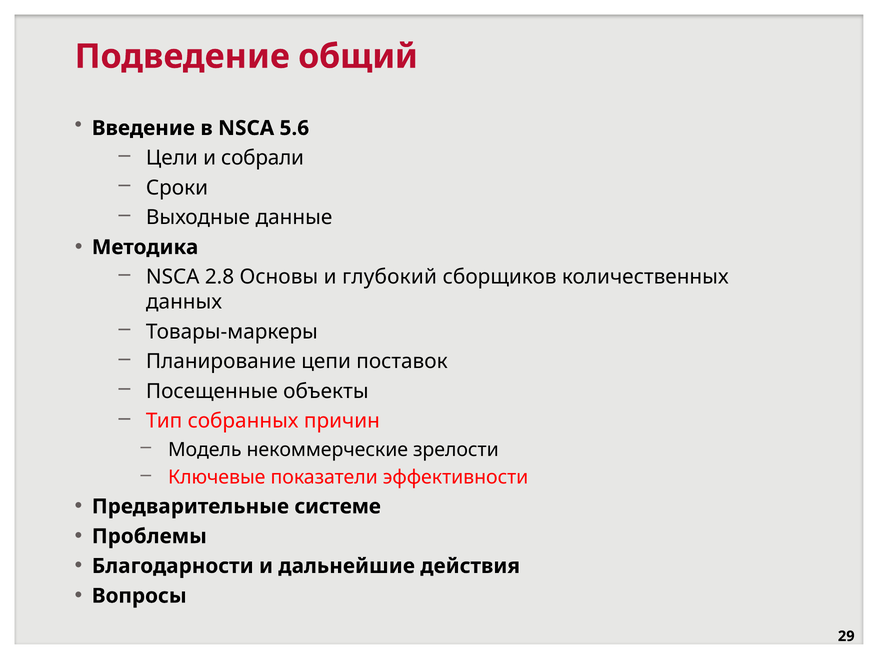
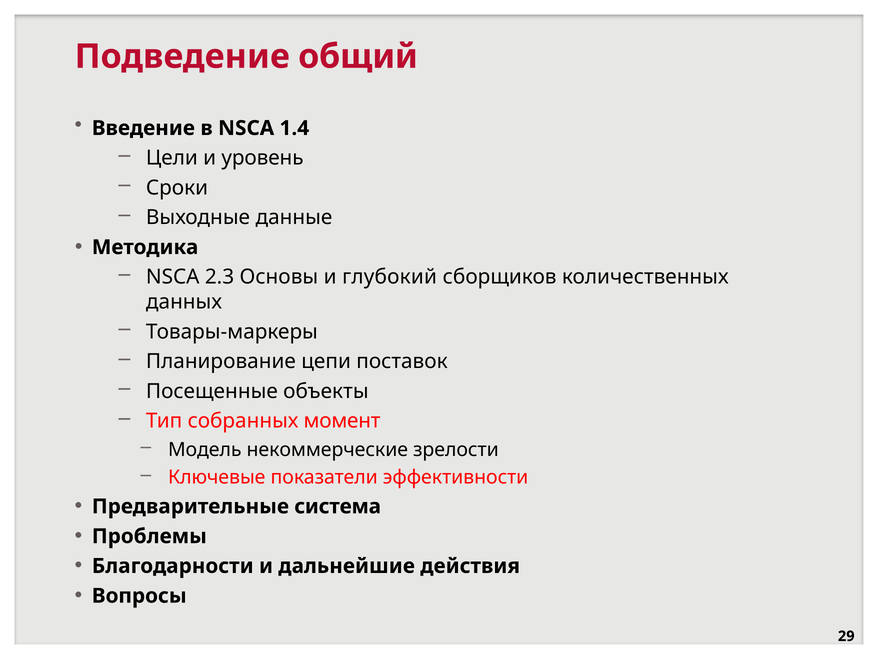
5.6: 5.6 -> 1.4 (294, 128)
собрали: собрали -> уровень (262, 158)
2.8: 2.8 -> 2.3 (220, 277)
причин: причин -> момент (342, 421)
системе: системе -> система (338, 506)
